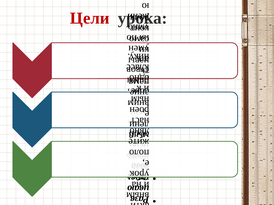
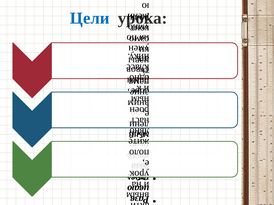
Цели colour: red -> blue (90, 18)
